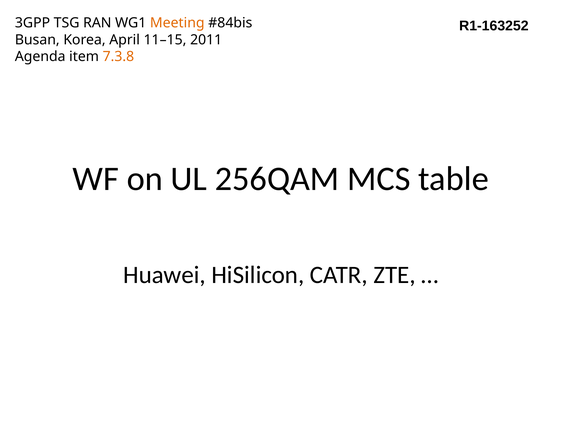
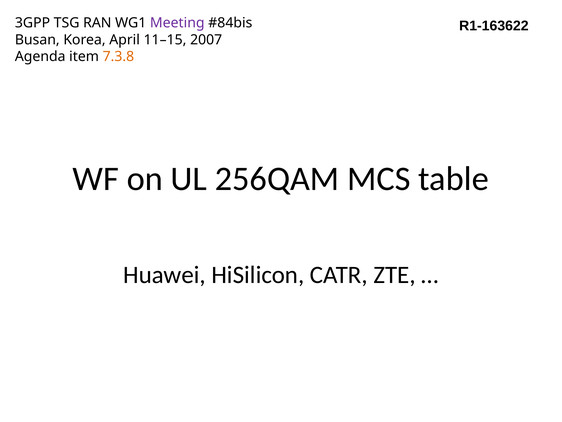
Meeting colour: orange -> purple (177, 23)
R1-163252: R1-163252 -> R1-163622 (494, 26)
2011: 2011 -> 2007 (206, 40)
